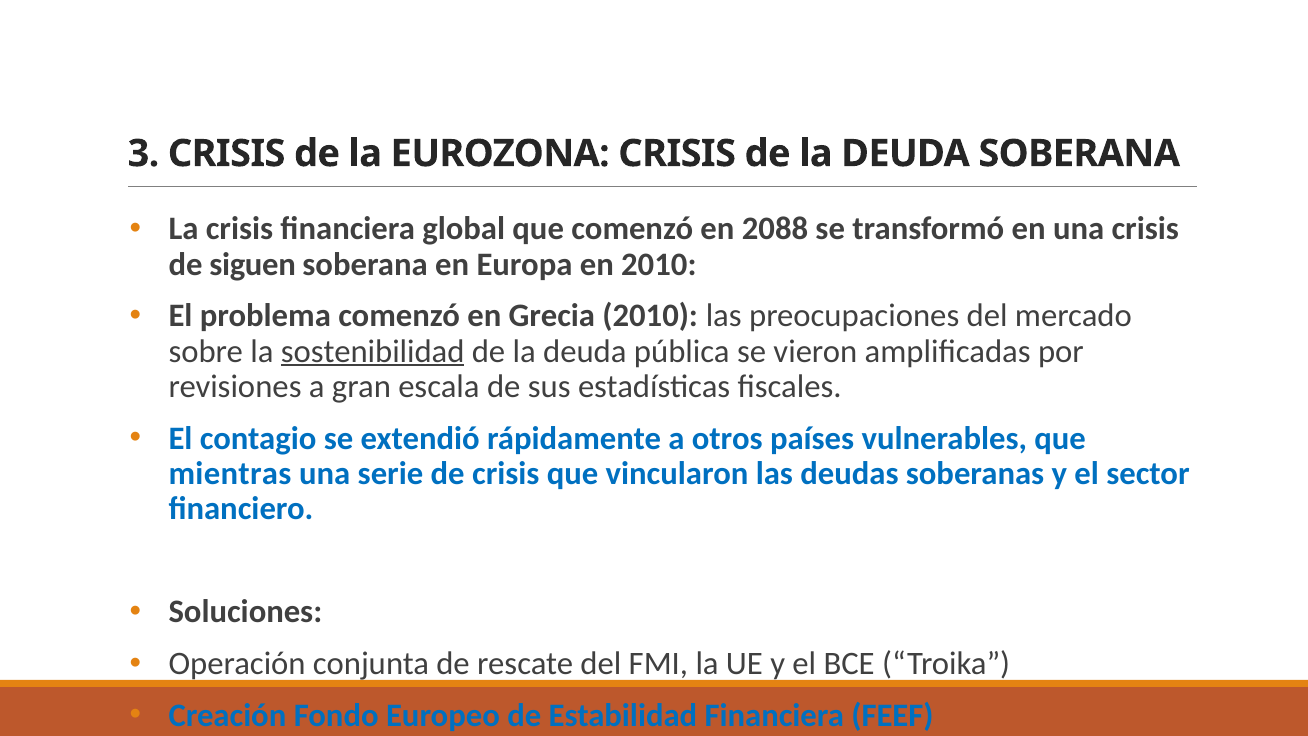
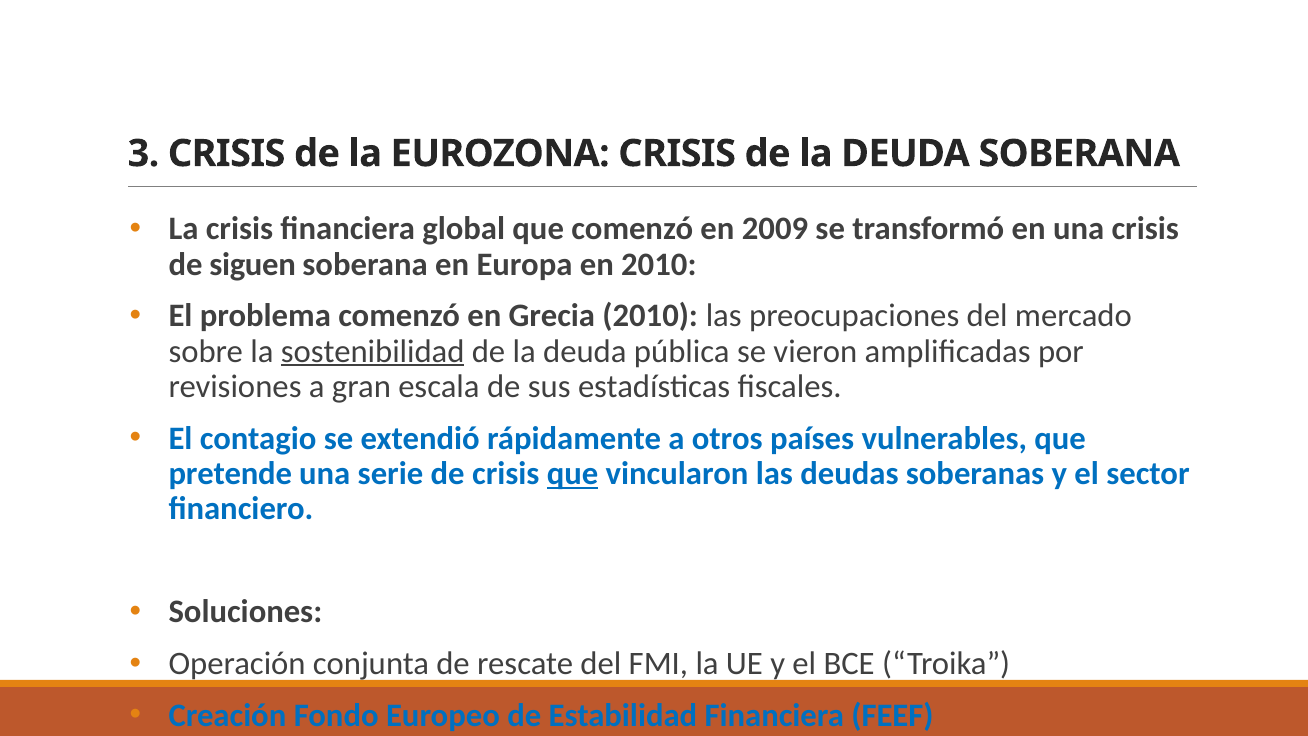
2088: 2088 -> 2009 (775, 229)
mientras: mientras -> pretende (230, 473)
que underline: none -> present (573, 473)
